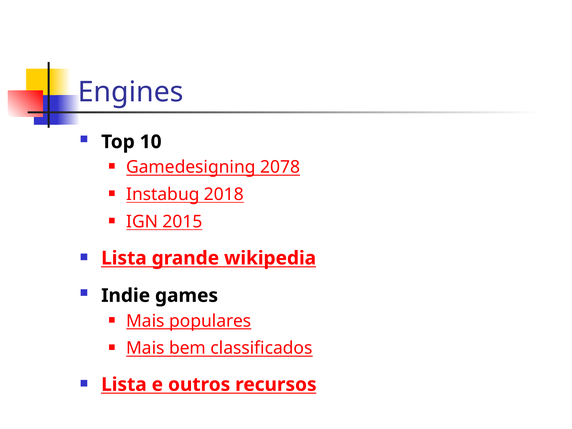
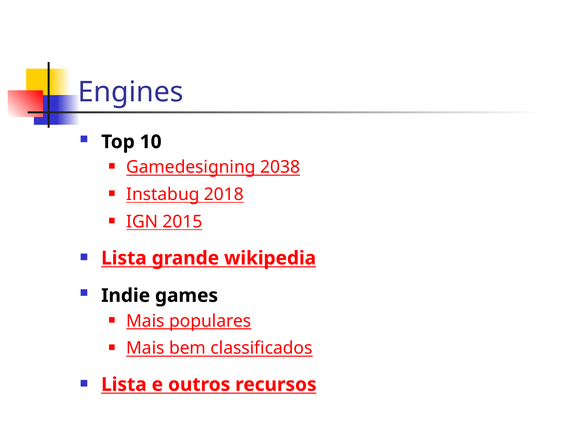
2078: 2078 -> 2038 (280, 167)
